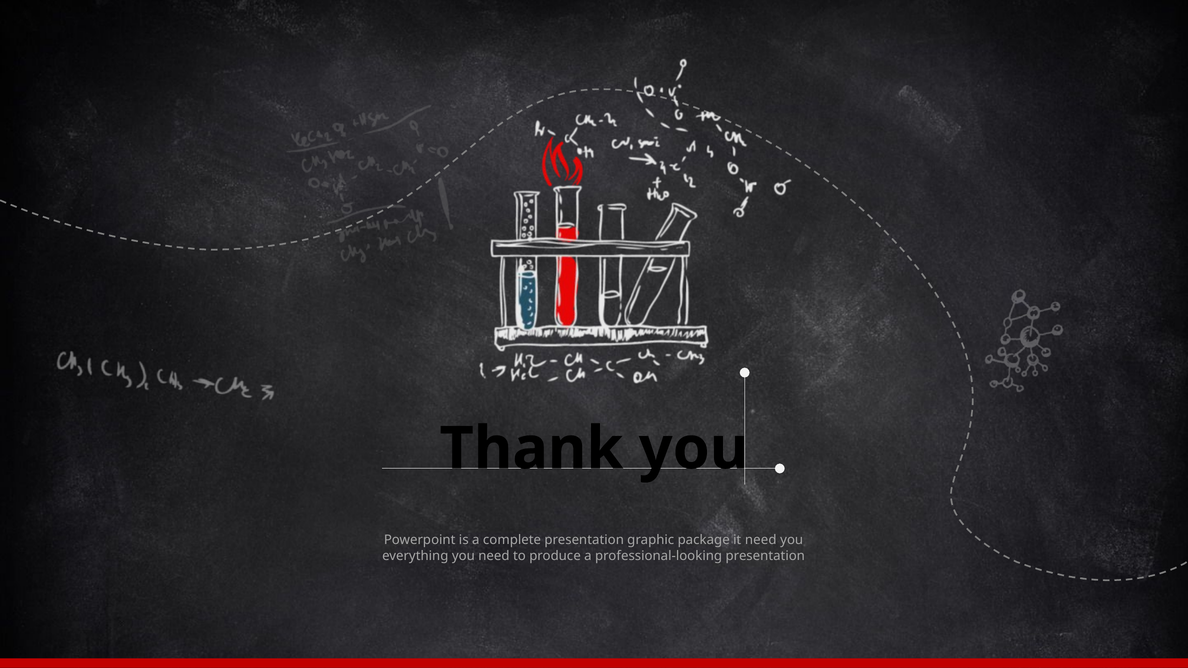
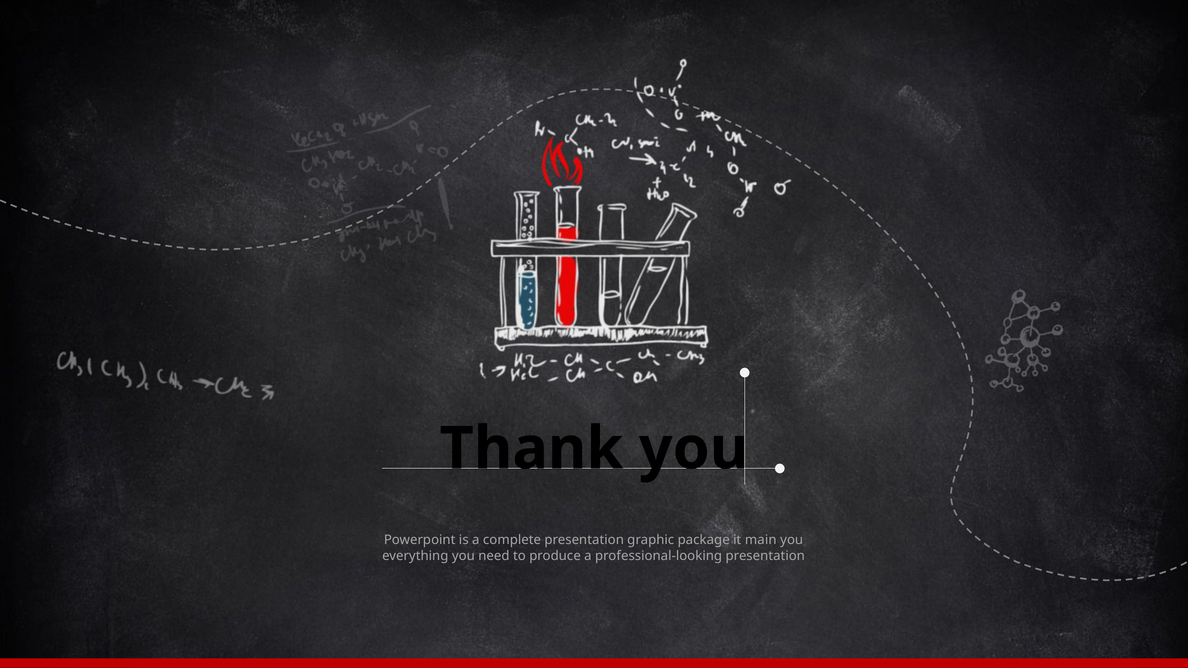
it need: need -> main (761, 540)
